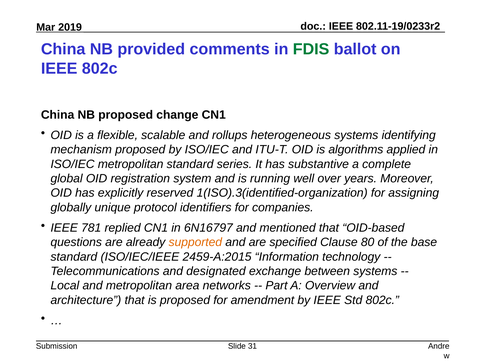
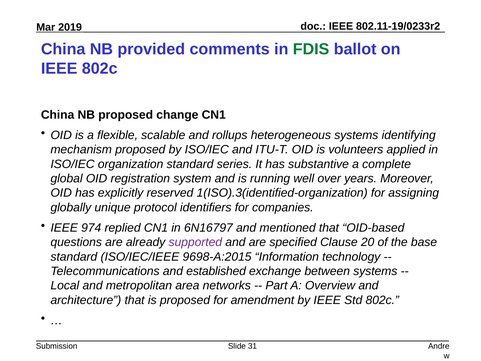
algorithms: algorithms -> volunteers (356, 150)
ISO/IEC metropolitan: metropolitan -> organization (131, 164)
781: 781 -> 974 (91, 228)
supported colour: orange -> purple (195, 242)
80: 80 -> 20 (368, 242)
2459-A:2015: 2459-A:2015 -> 9698-A:2015 (217, 257)
designated: designated -> established (216, 271)
